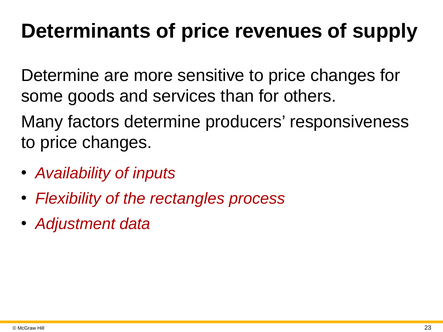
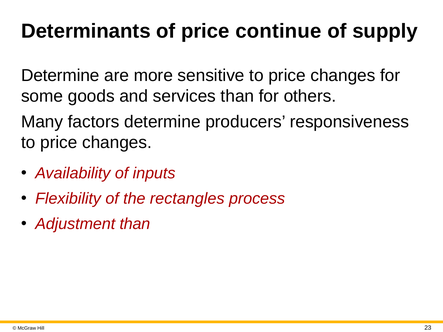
revenues: revenues -> continue (278, 31)
Adjustment data: data -> than (135, 224)
